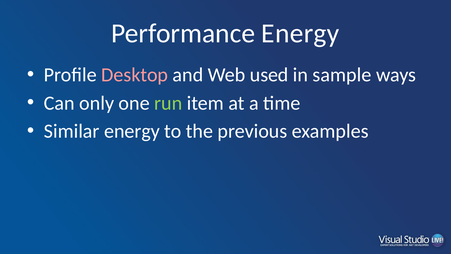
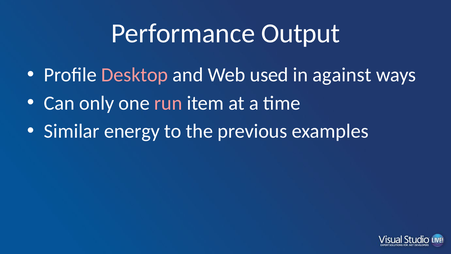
Performance Energy: Energy -> Output (301, 33)
sample: sample -> against (342, 75)
run colour: light green -> pink (168, 103)
